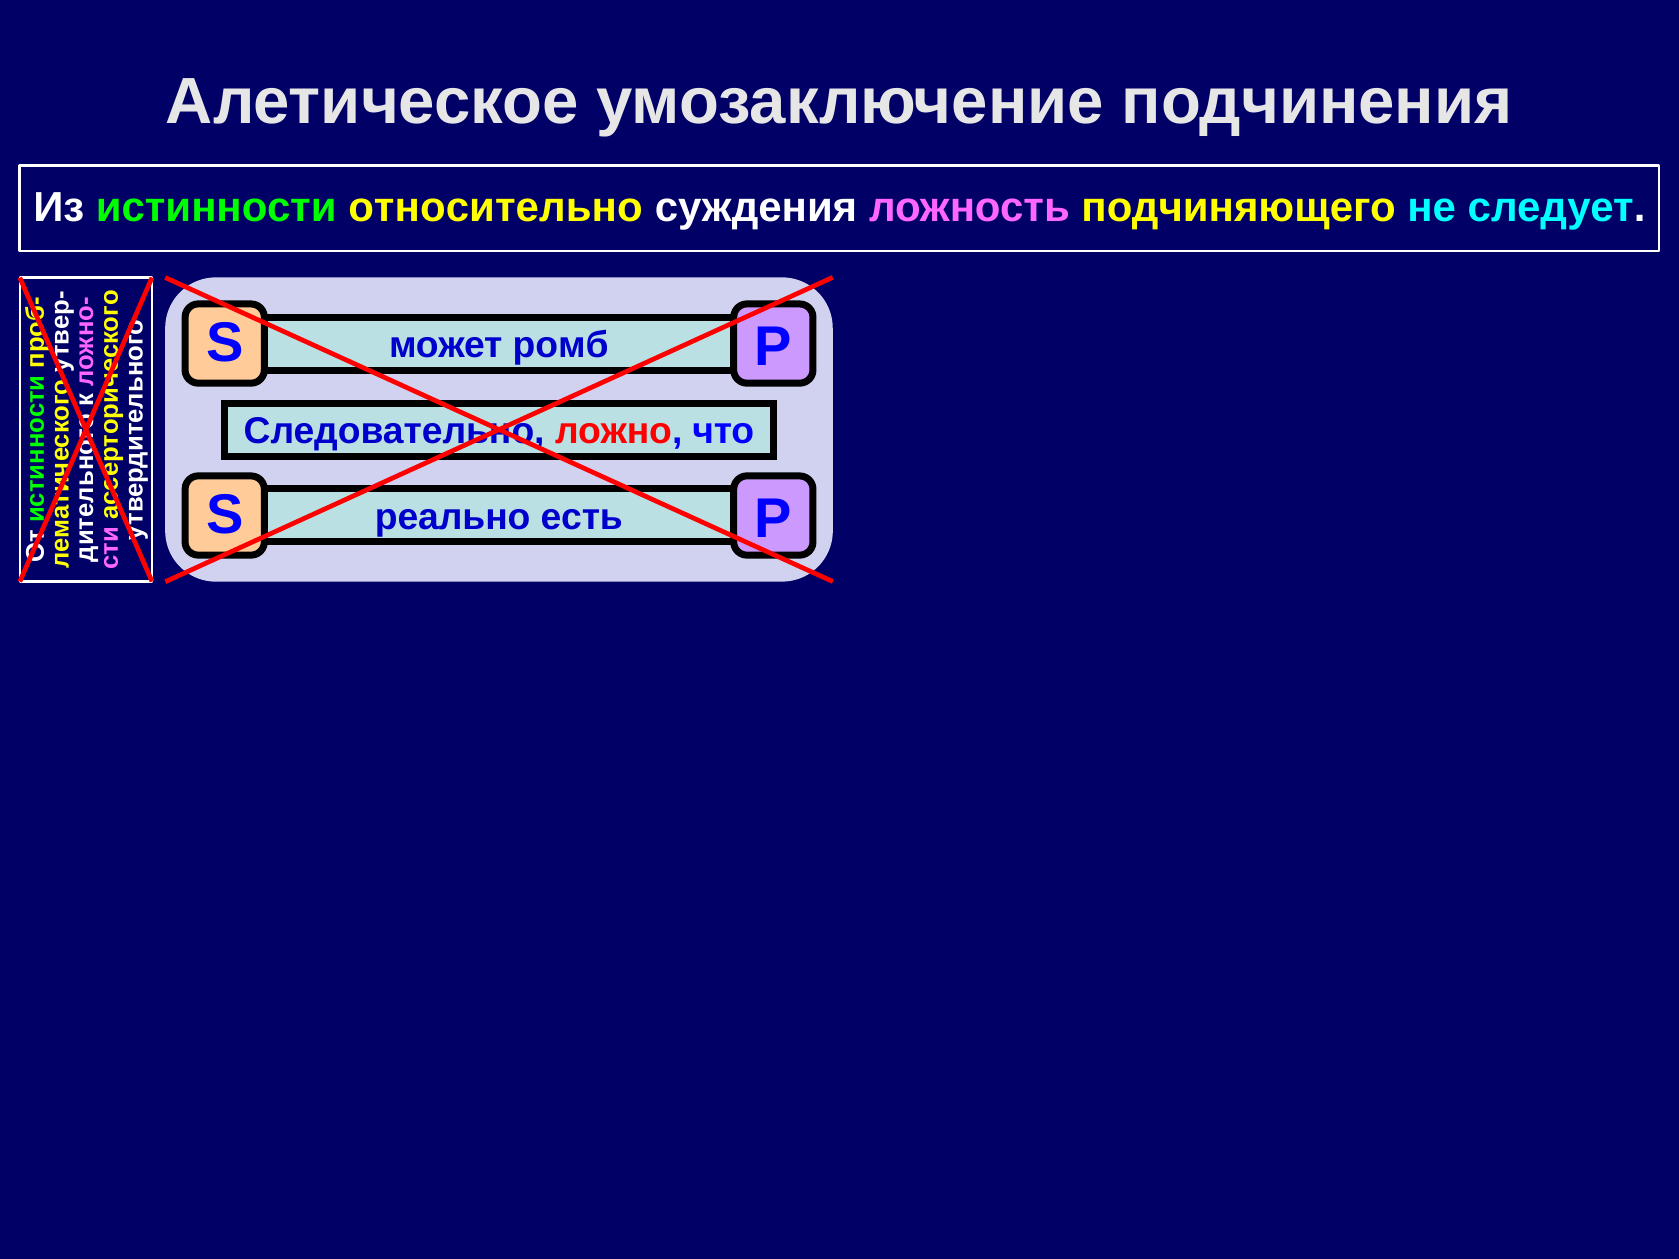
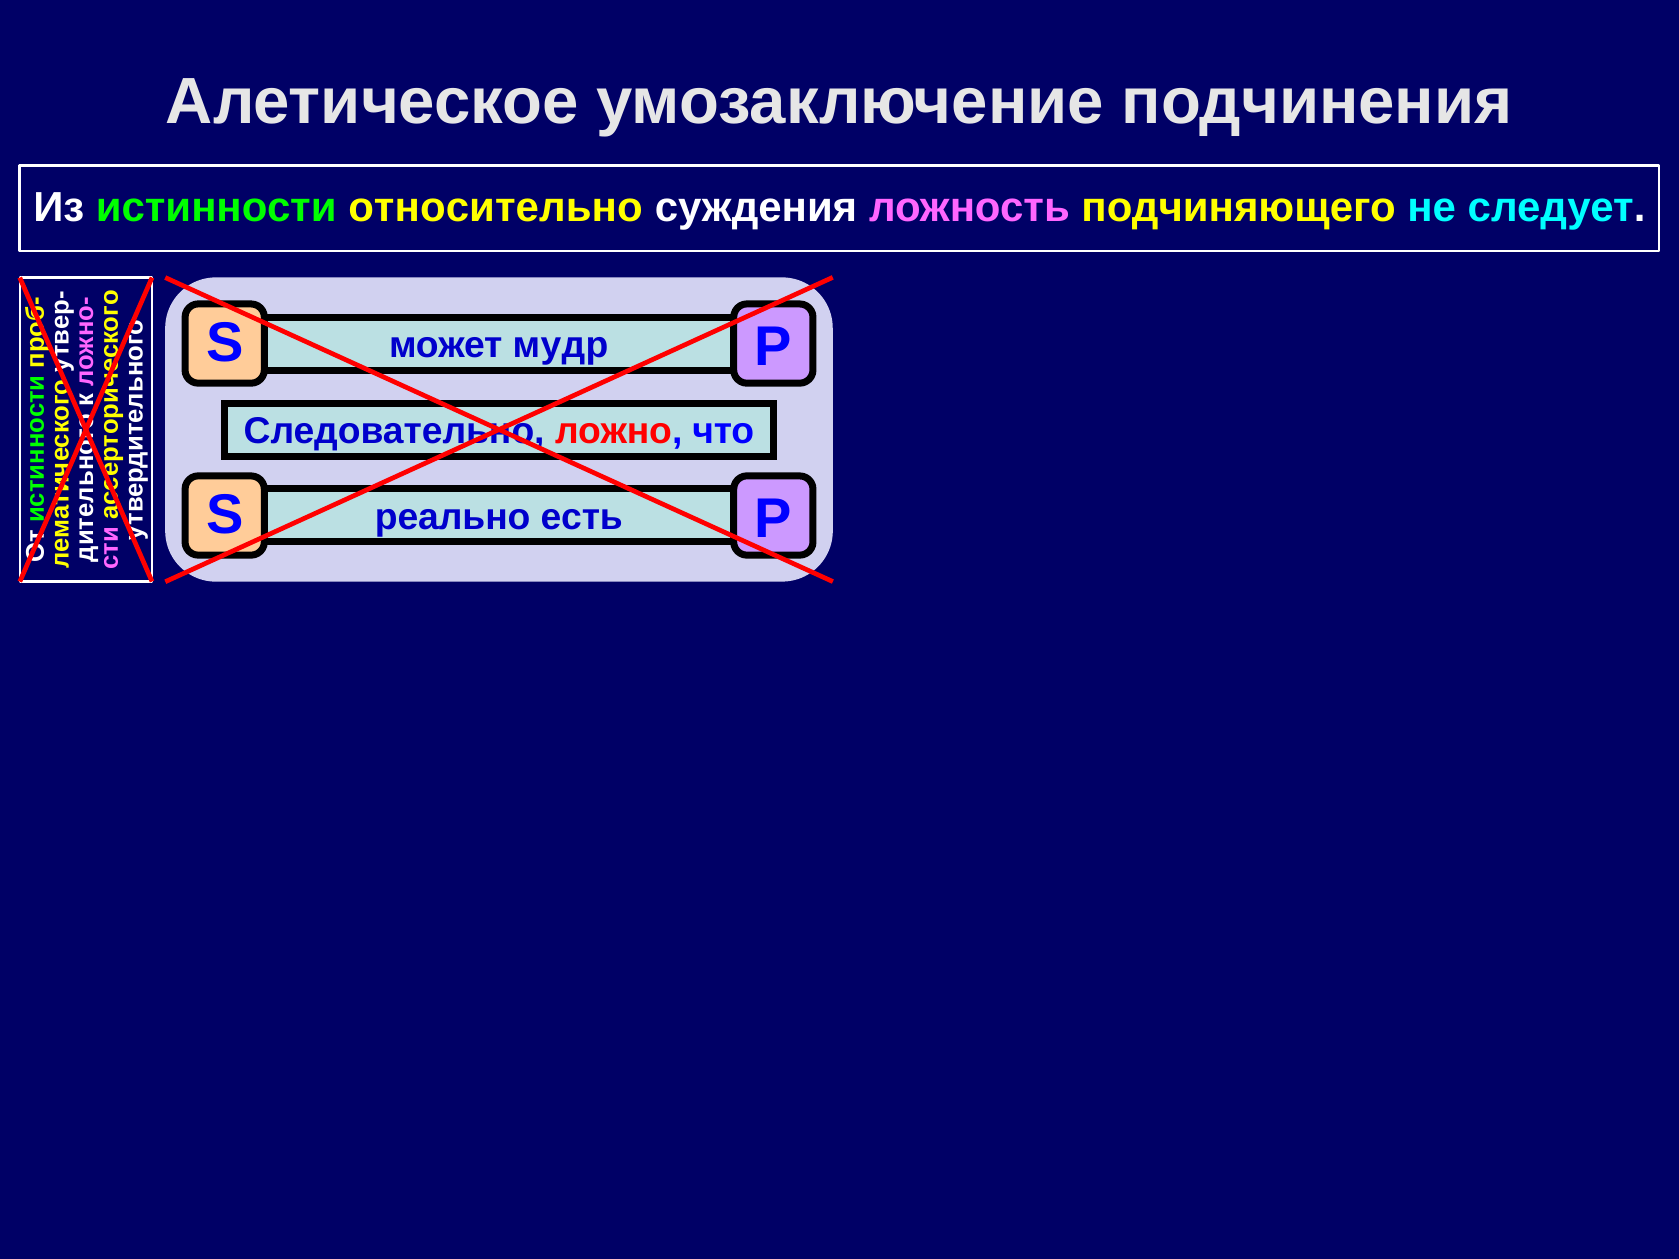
ромб: ромб -> мудр (560, 346)
